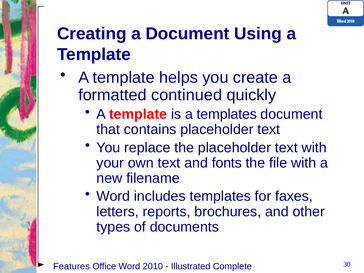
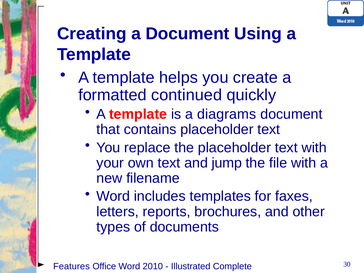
a templates: templates -> diagrams (227, 114)
fonts: fonts -> jump (227, 163)
